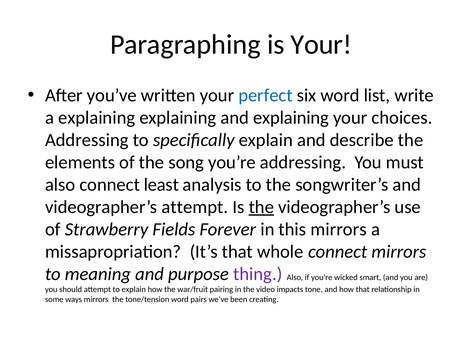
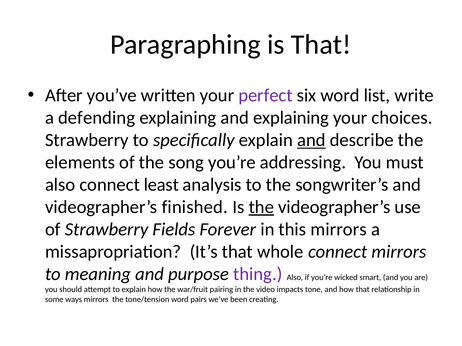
is Your: Your -> That (321, 45)
perfect colour: blue -> purple (265, 96)
a explaining: explaining -> defending (97, 118)
Addressing: Addressing -> Strawberry (87, 140)
and underline: none -> present (311, 140)
videographer’s attempt: attempt -> finished (195, 207)
